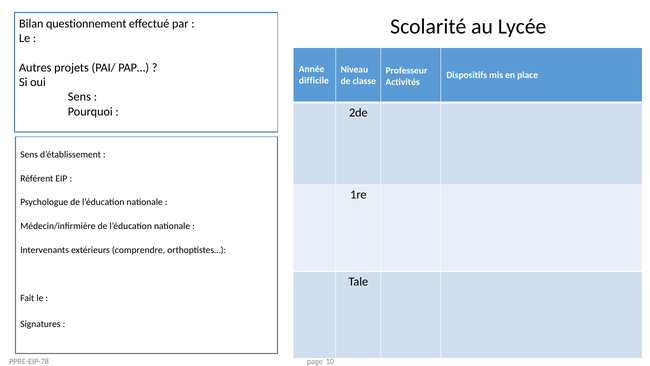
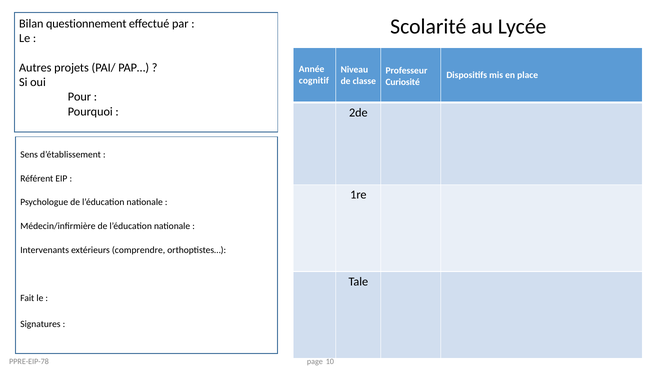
difficile: difficile -> cognitif (314, 81)
Activités: Activités -> Curiosité (403, 82)
Sens: Sens -> Pour (79, 97)
